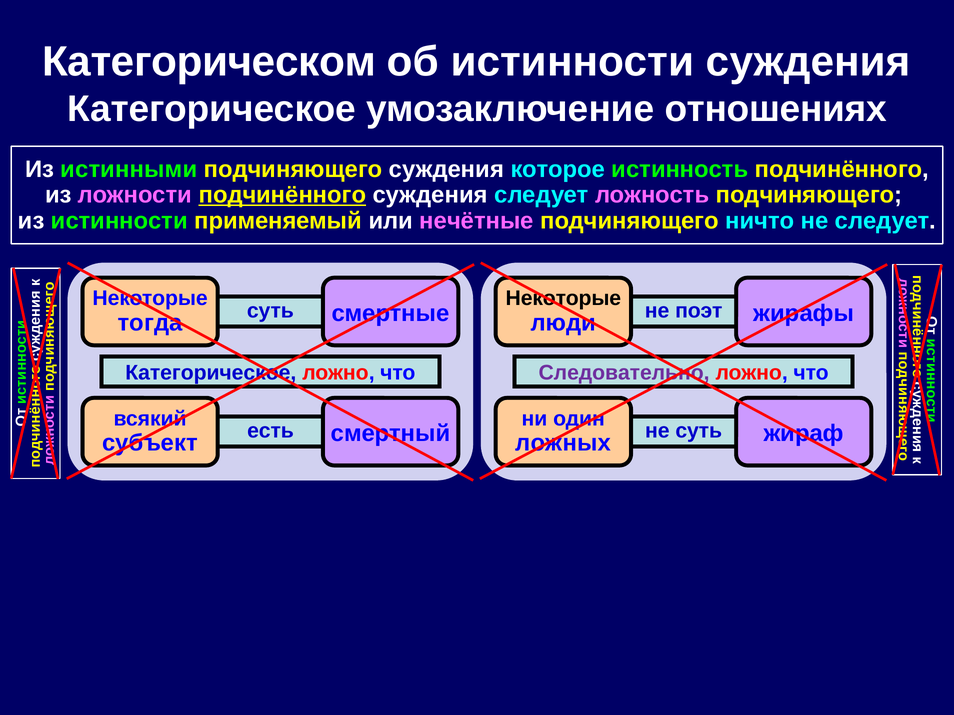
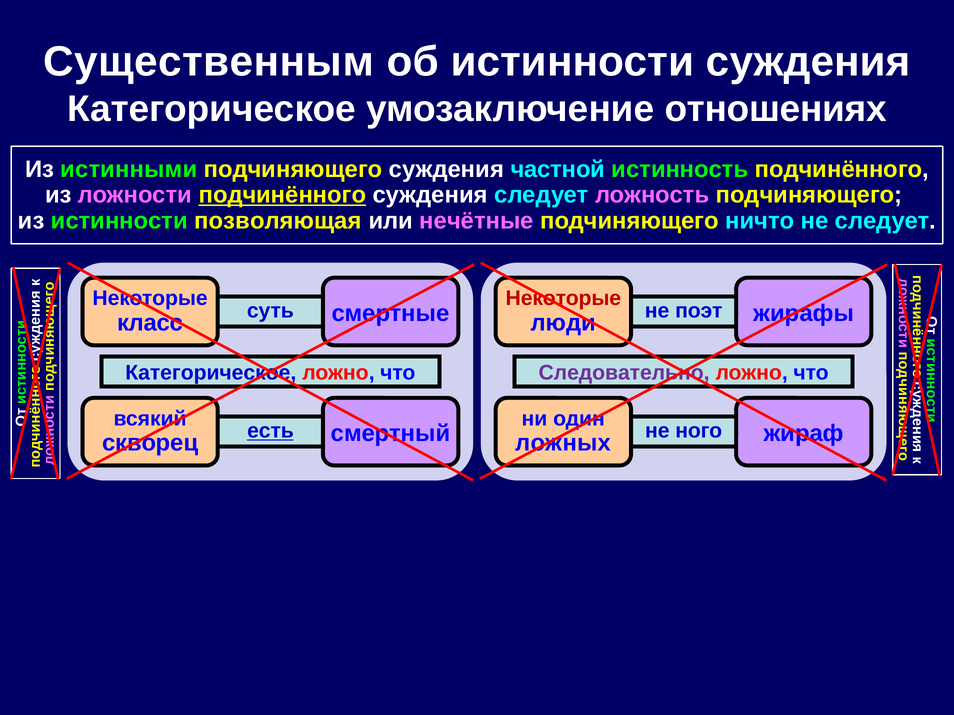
Категорическом: Категорическом -> Существенным (209, 62)
которое: которое -> частной (558, 169)
применяемый: применяемый -> позволяющая (278, 221)
Некоторые colour: black -> red (563, 299)
тогда: тогда -> класс (150, 323)
есть underline: none -> present (270, 431)
не суть: суть -> ного (699, 431)
субъект: субъект -> скворец (150, 443)
